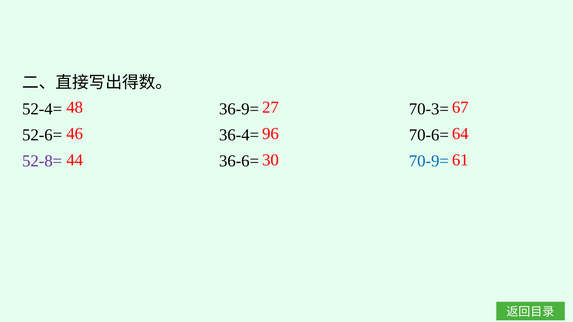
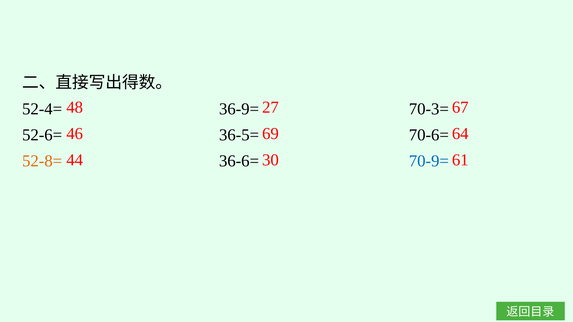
96: 96 -> 69 (270, 134)
36-4=: 36-4= -> 36-5= (239, 135)
52-8= colour: purple -> orange (42, 161)
